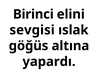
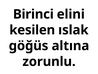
sevgisi: sevgisi -> kesilen (32, 30)
yapardı: yapardı -> zorunlu (49, 61)
